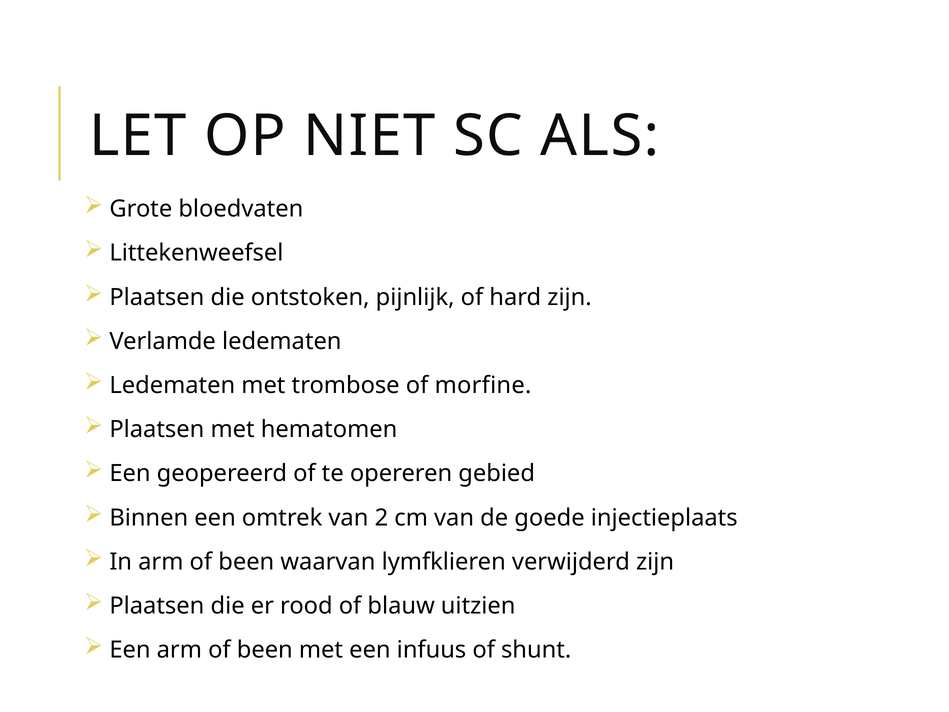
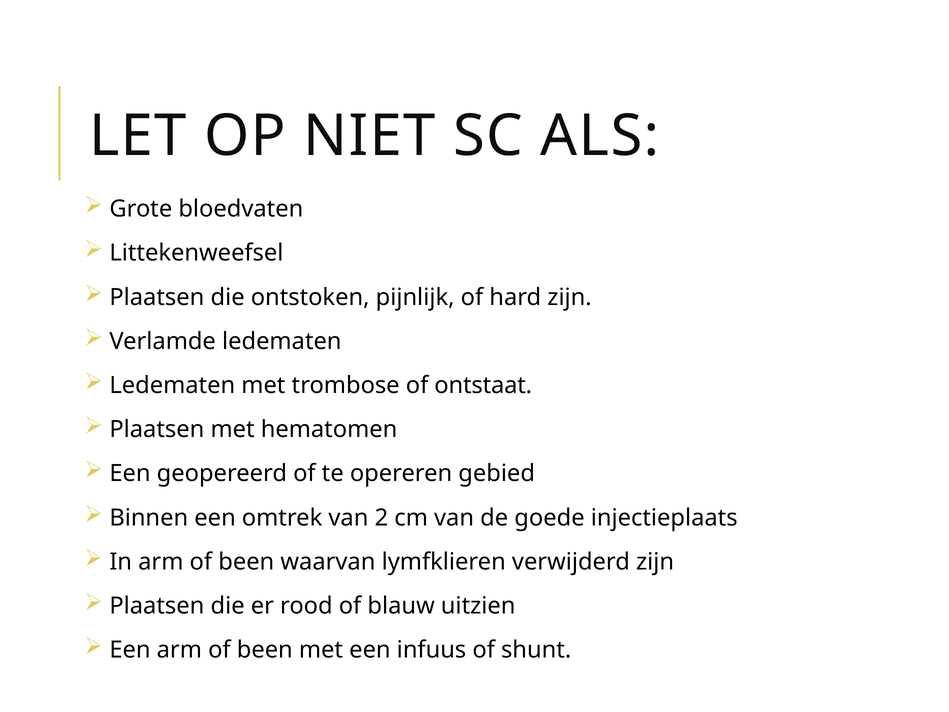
morfine: morfine -> ontstaat (483, 385)
